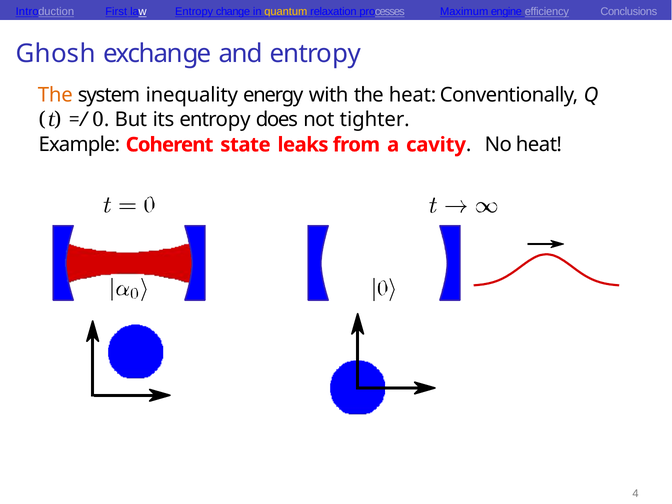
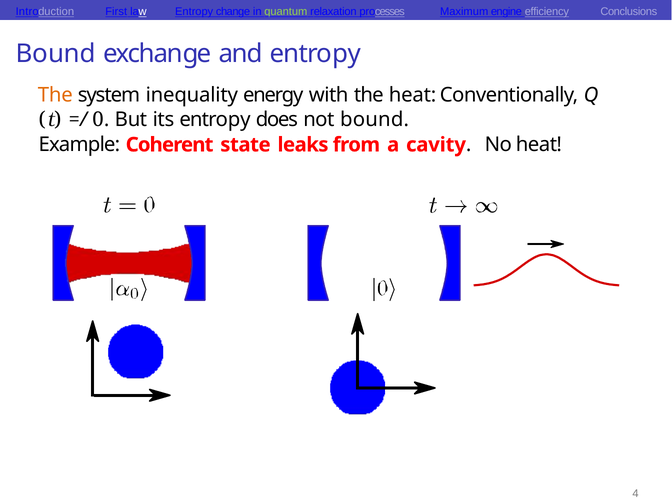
quantum colour: yellow -> light green (286, 12)
Ghosh: Ghosh -> Bound (56, 54)
not tighter: tighter -> bound (375, 120)
